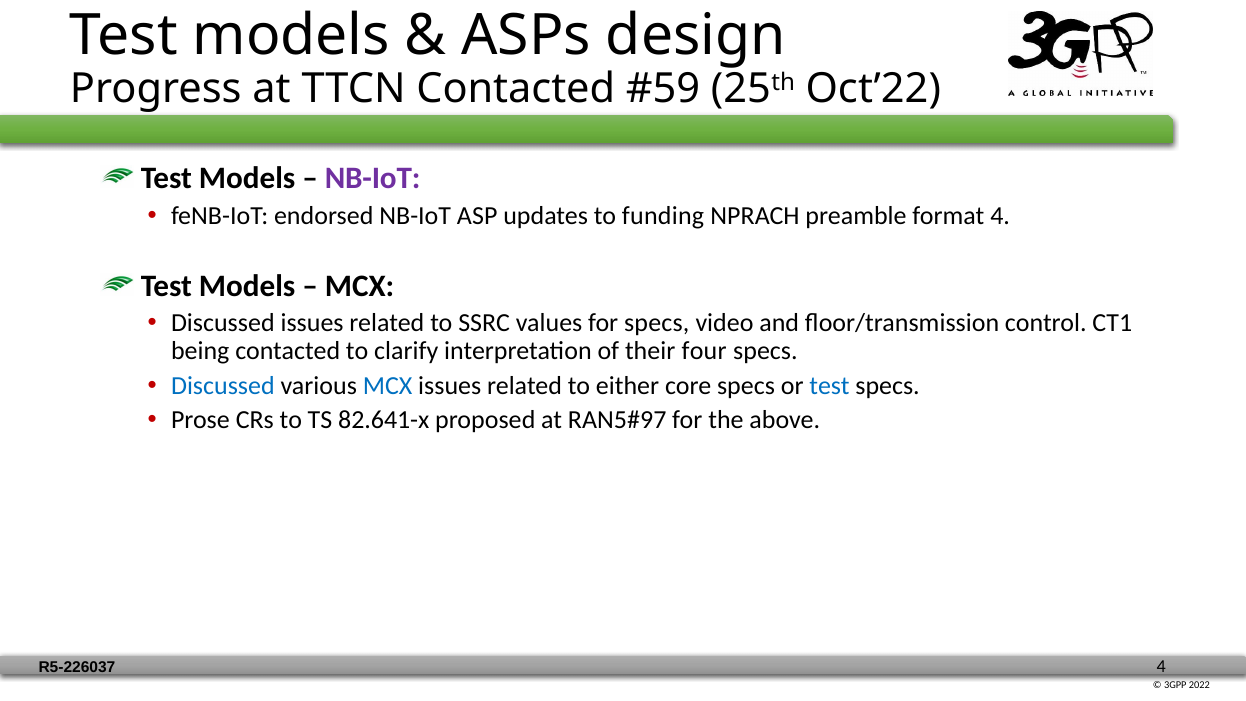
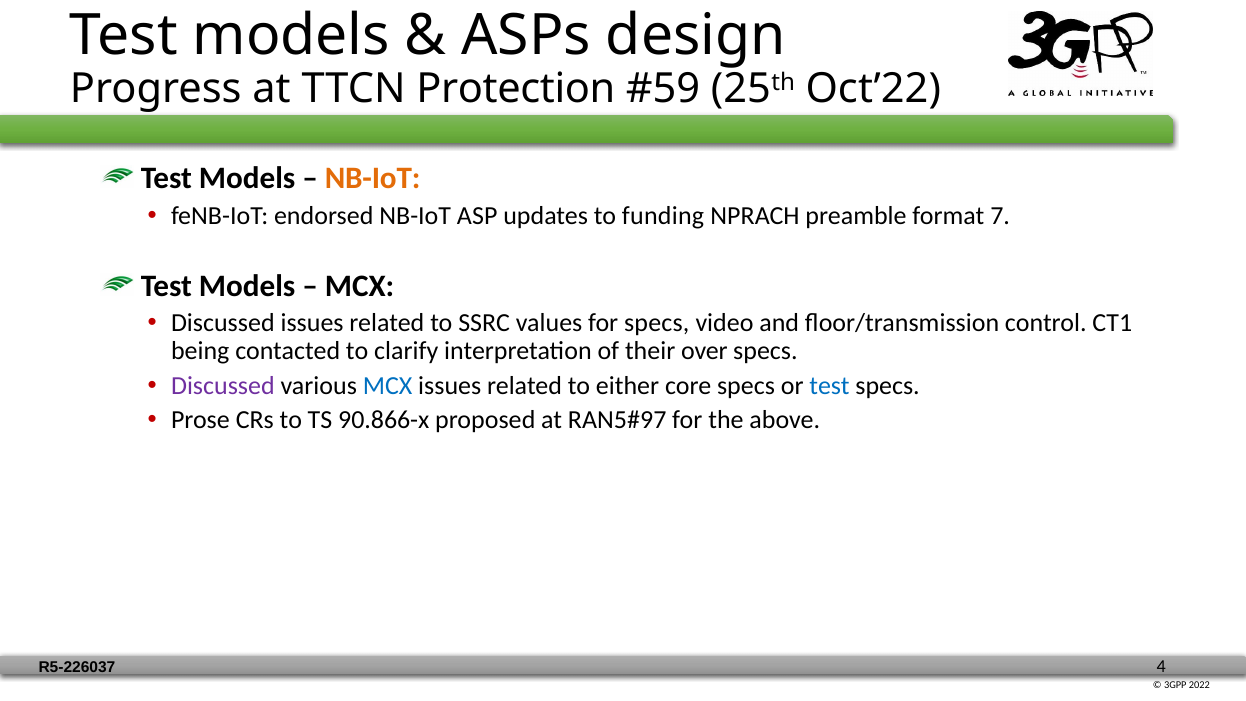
TTCN Contacted: Contacted -> Protection (516, 89)
NB-IoT colour: purple -> orange (373, 179)
format 4: 4 -> 7 (1000, 216)
four: four -> over (704, 351)
Discussed colour: blue -> purple (223, 386)
82.641-x: 82.641-x -> 90.866-x (384, 420)
